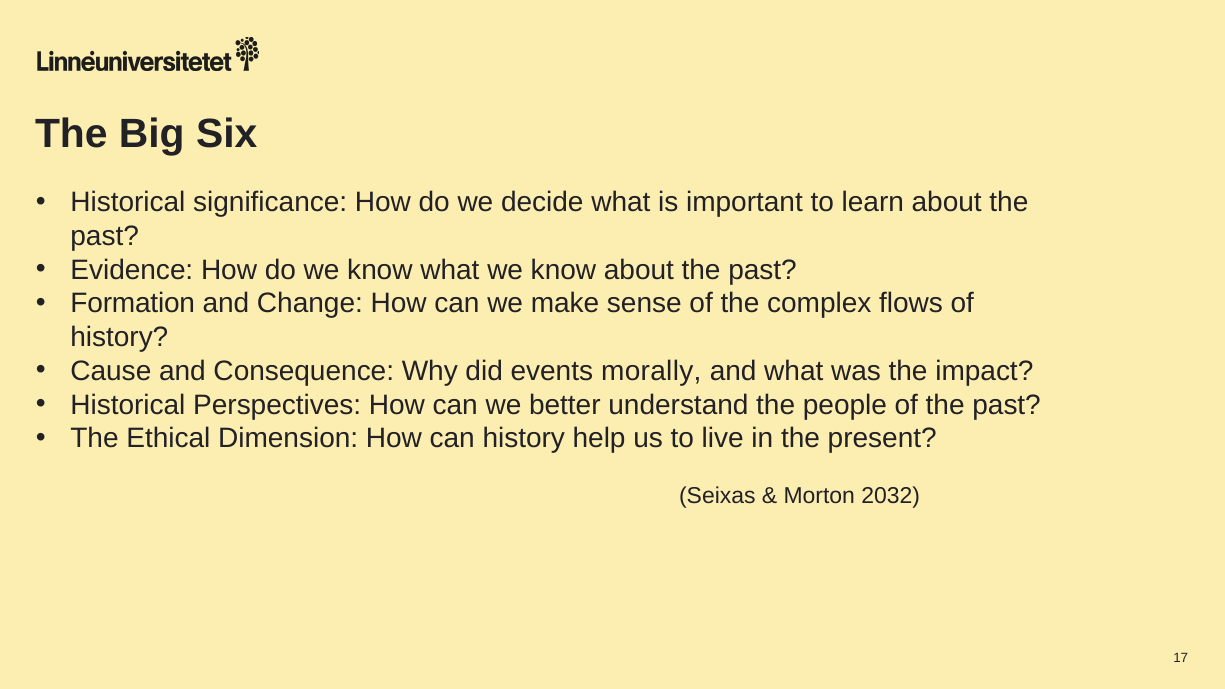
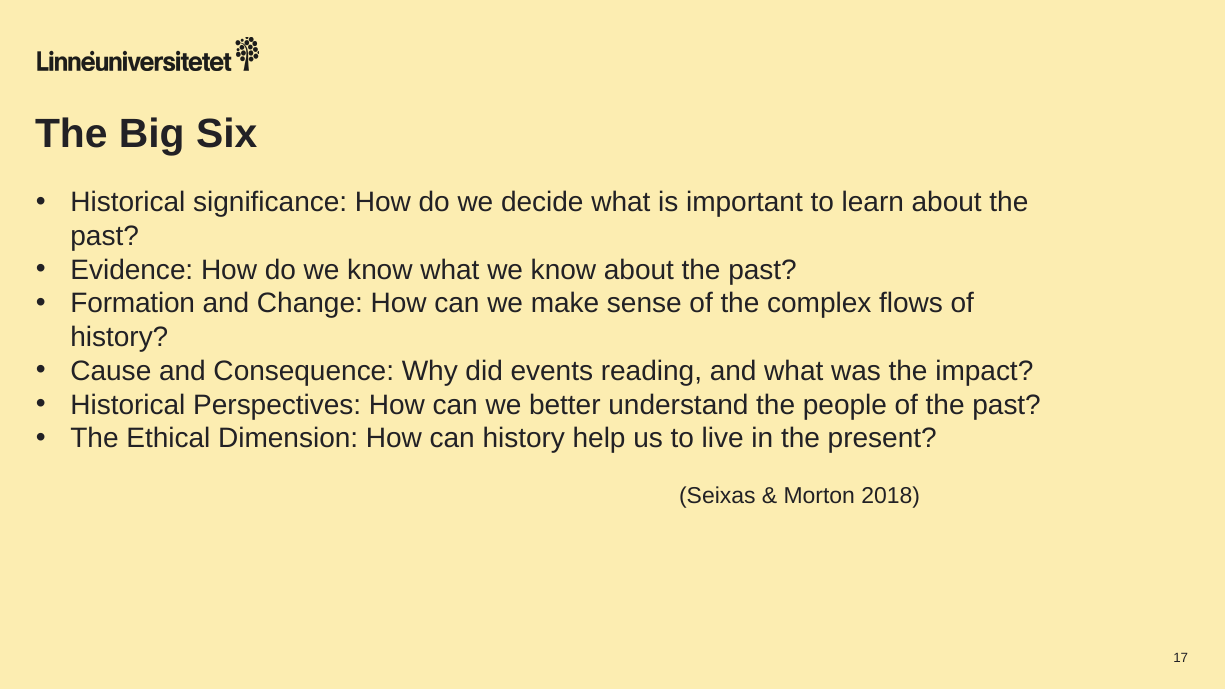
morally: morally -> reading (651, 371)
2032: 2032 -> 2018 (891, 496)
